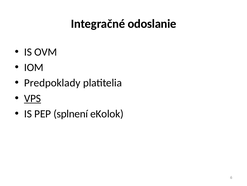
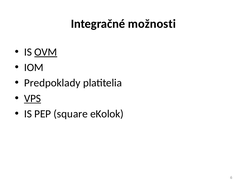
odoslanie: odoslanie -> možnosti (152, 24)
OVM underline: none -> present (46, 52)
splnení: splnení -> square (71, 113)
